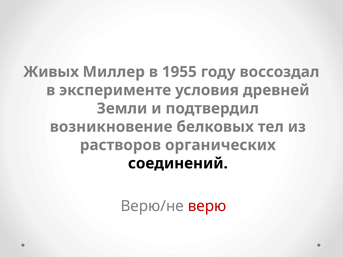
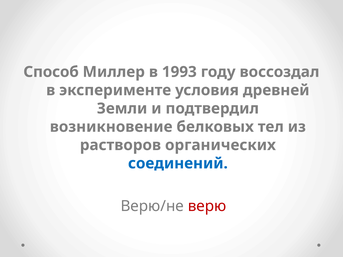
Живых: Живых -> Способ (51, 72)
1955: 1955 -> 1993 (179, 72)
соединений colour: black -> blue (178, 164)
